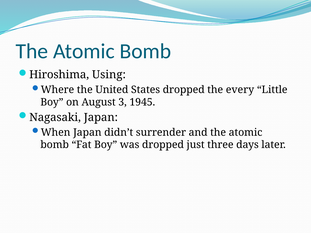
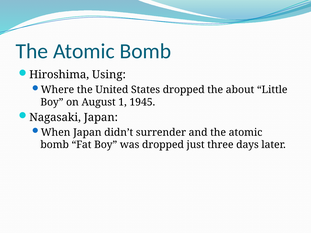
every: every -> about (240, 90)
3: 3 -> 1 (123, 102)
